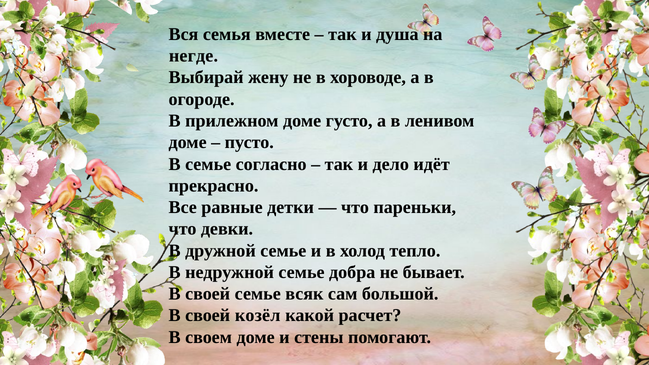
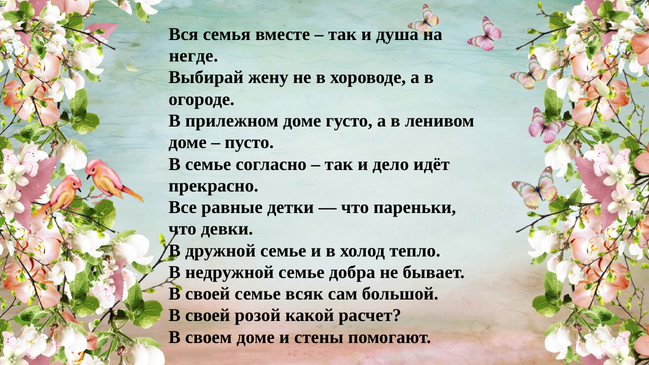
козёл: козёл -> розой (258, 316)
